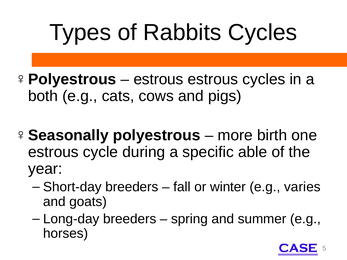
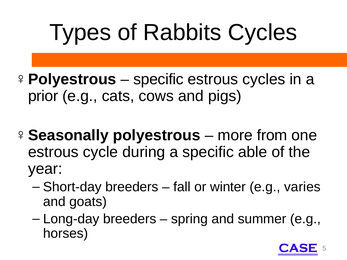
estrous: estrous -> specific (158, 79)
both: both -> prior (43, 96)
birth: birth -> from (272, 136)
